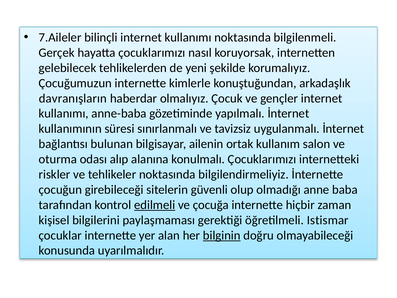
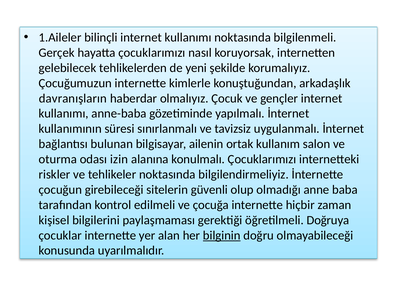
7.Aileler: 7.Aileler -> 1.Aileler (60, 37)
alıp: alıp -> izin (119, 159)
edilmeli underline: present -> none (155, 205)
Istismar: Istismar -> Doğruya (328, 220)
